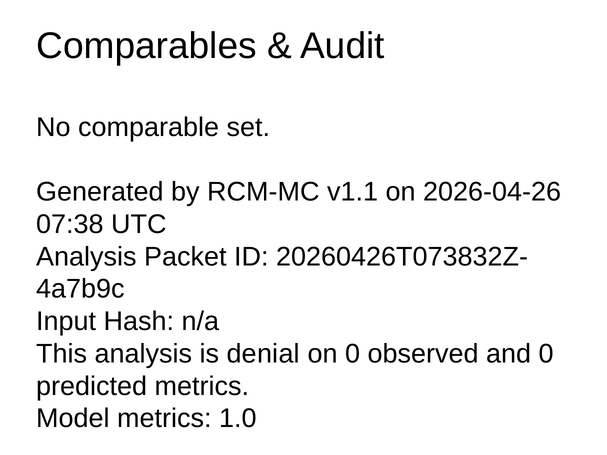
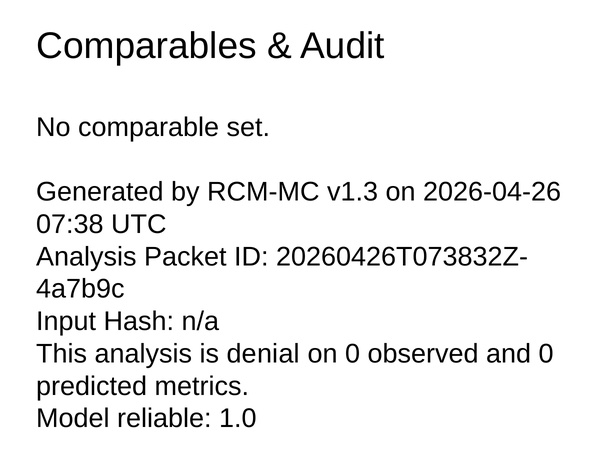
v1.1: v1.1 -> v1.3 (353, 192)
Model metrics: metrics -> reliable (165, 419)
